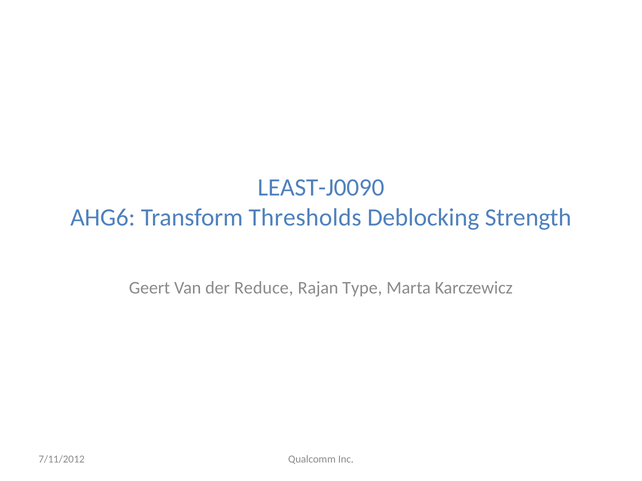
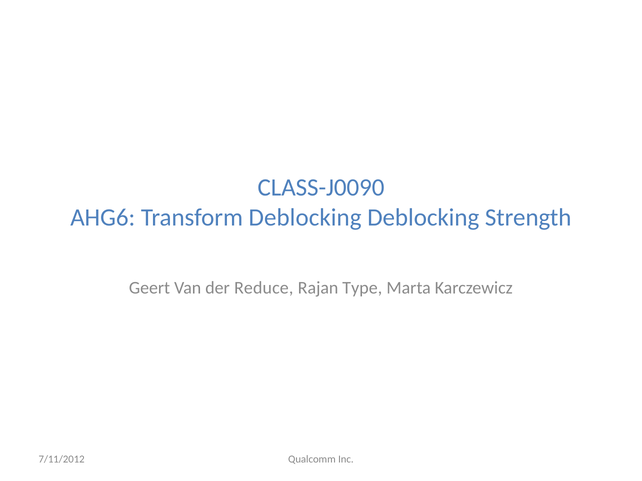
LEAST-J0090: LEAST-J0090 -> CLASS-J0090 (321, 188)
Transform Thresholds: Thresholds -> Deblocking (305, 218)
